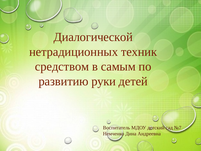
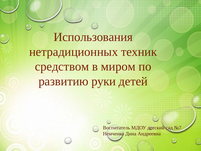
Диалогической: Диалогической -> Использования (93, 37)
самым: самым -> миром (118, 66)
